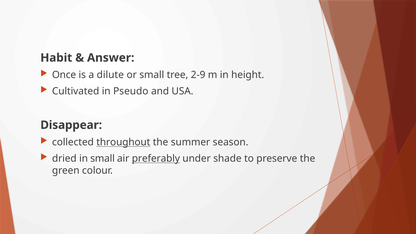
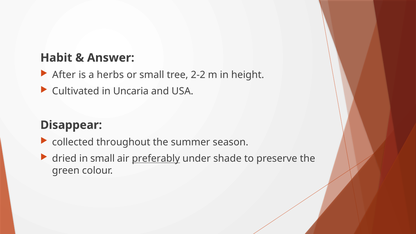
Once: Once -> After (64, 75)
dilute: dilute -> herbs (110, 75)
2-9: 2-9 -> 2-2 (198, 75)
Pseudo: Pseudo -> Uncaria (131, 91)
throughout underline: present -> none (123, 142)
